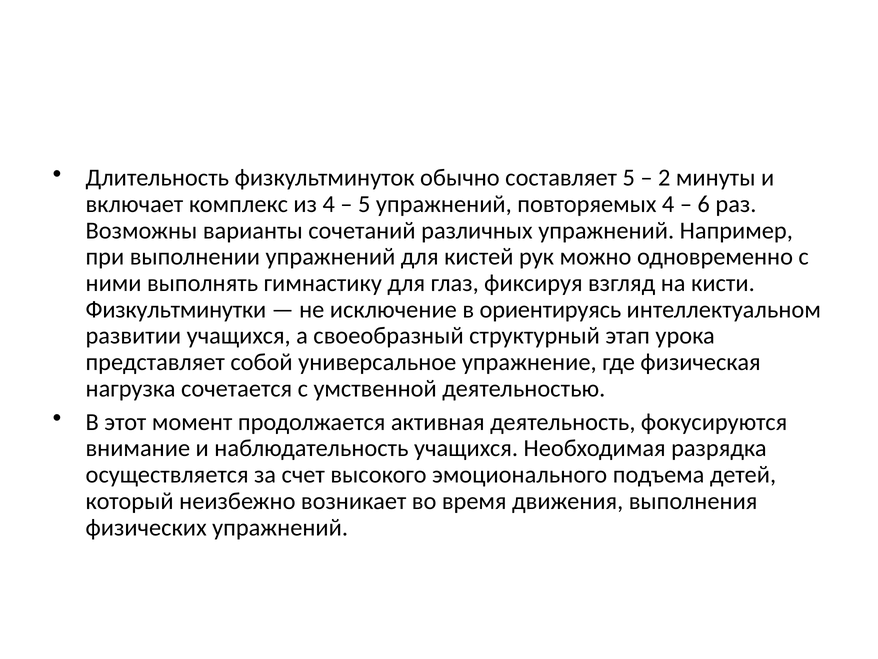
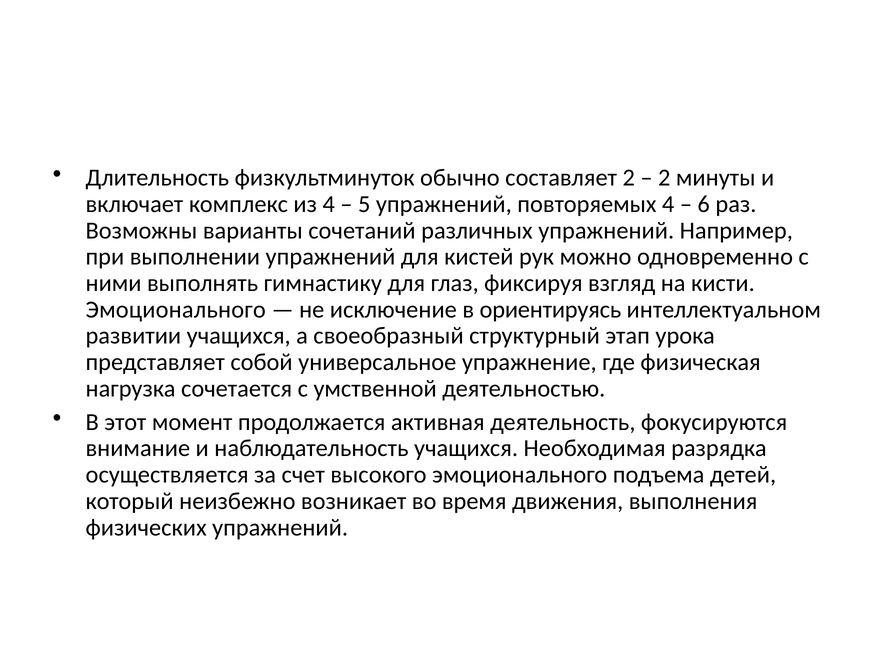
составляет 5: 5 -> 2 (629, 178)
Физкультминутки: Физкультминутки -> Эмоционального (176, 309)
